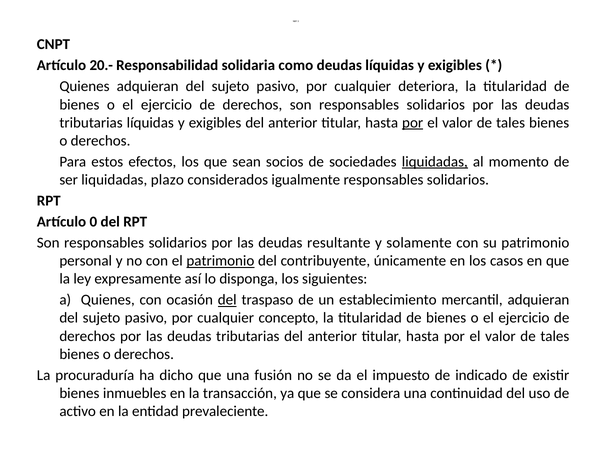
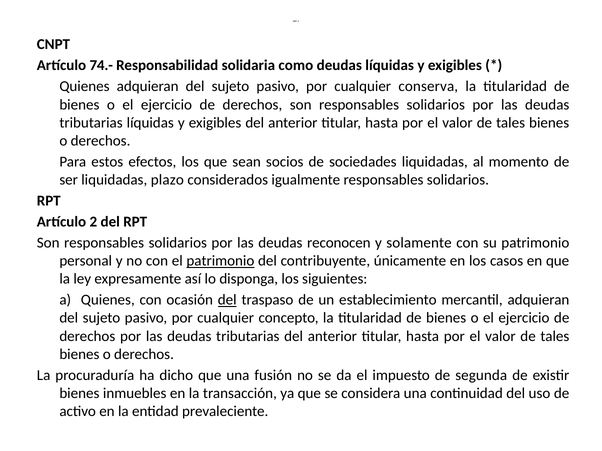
20.-: 20.- -> 74.- (101, 66)
deteriora: deteriora -> conserva (428, 87)
por underline: present -> none (413, 123)
liquidadas underline: present -> none (435, 162)
0: 0 -> 2 (93, 222)
resultante: resultante -> reconocen (339, 243)
indicado: indicado -> segunda (481, 376)
